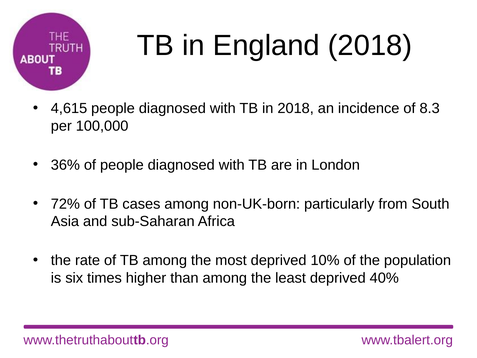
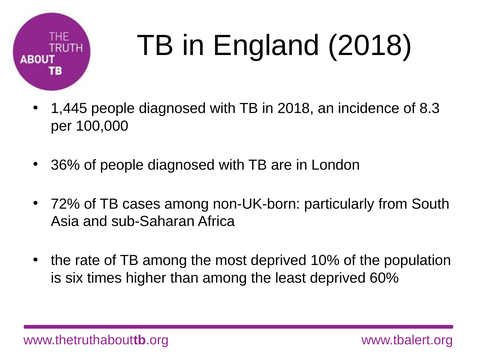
4,615: 4,615 -> 1,445 (69, 108)
40%: 40% -> 60% (384, 278)
